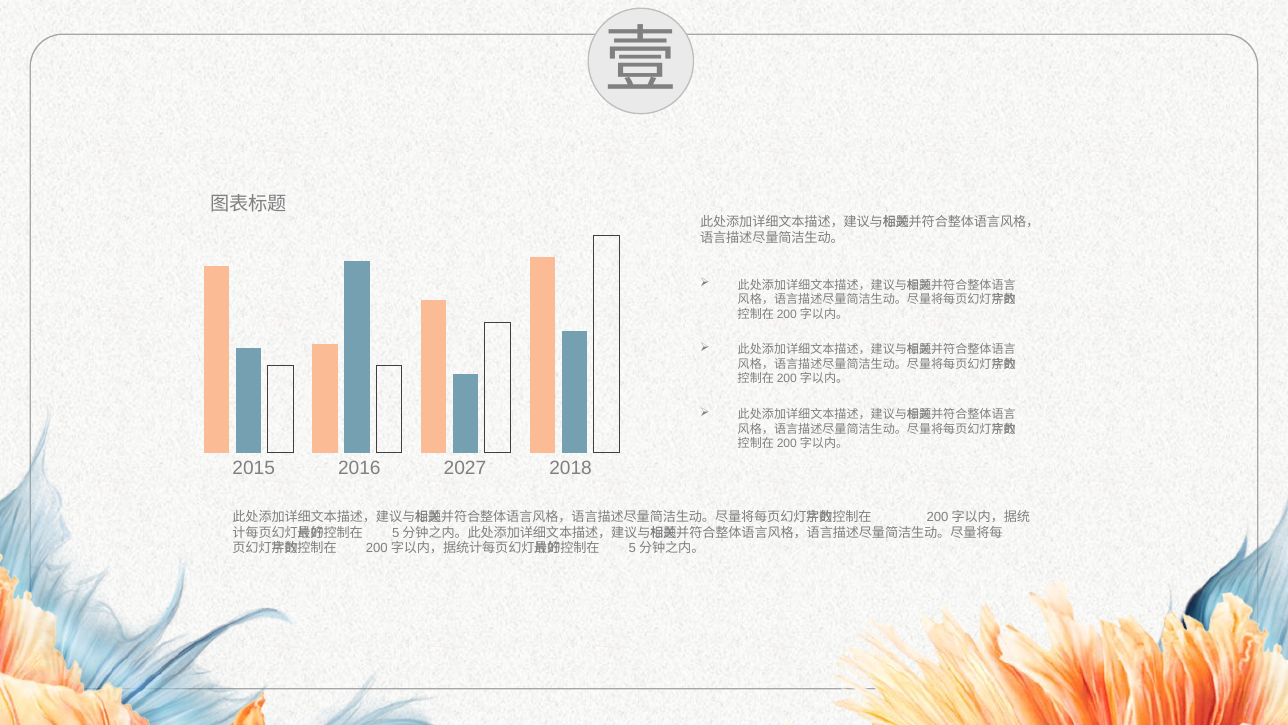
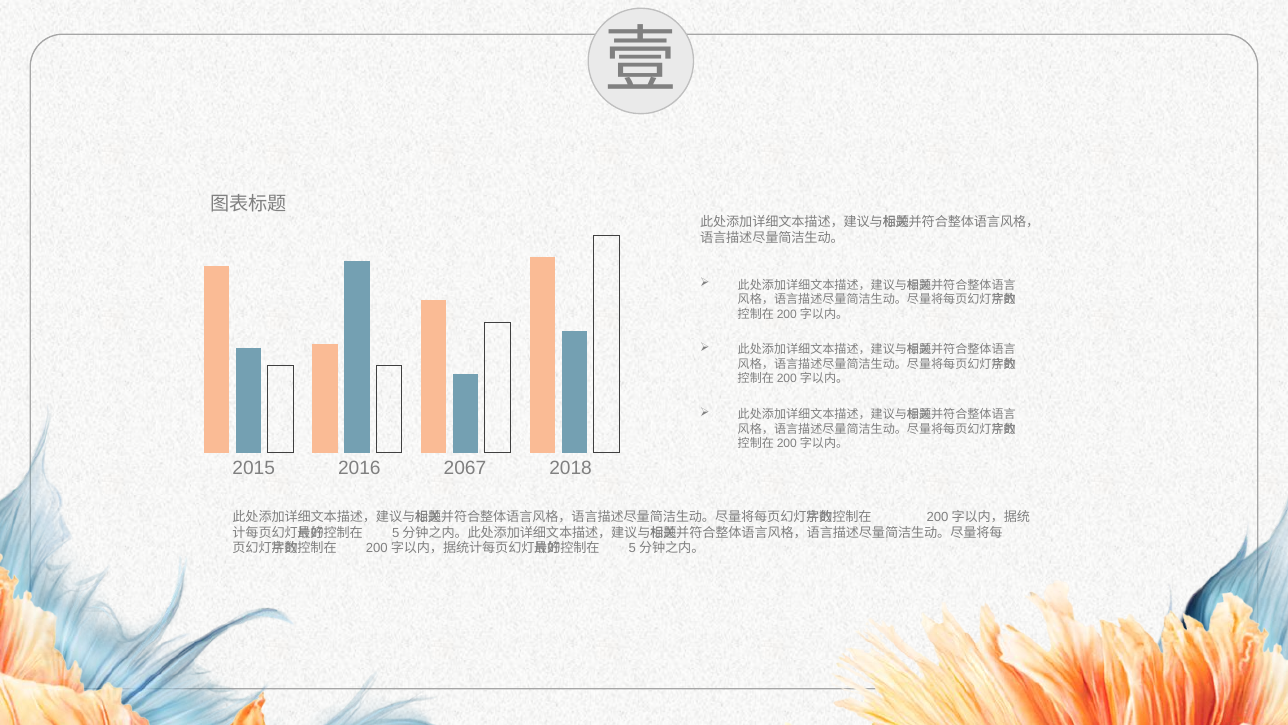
2027: 2027 -> 2067 (465, 468)
